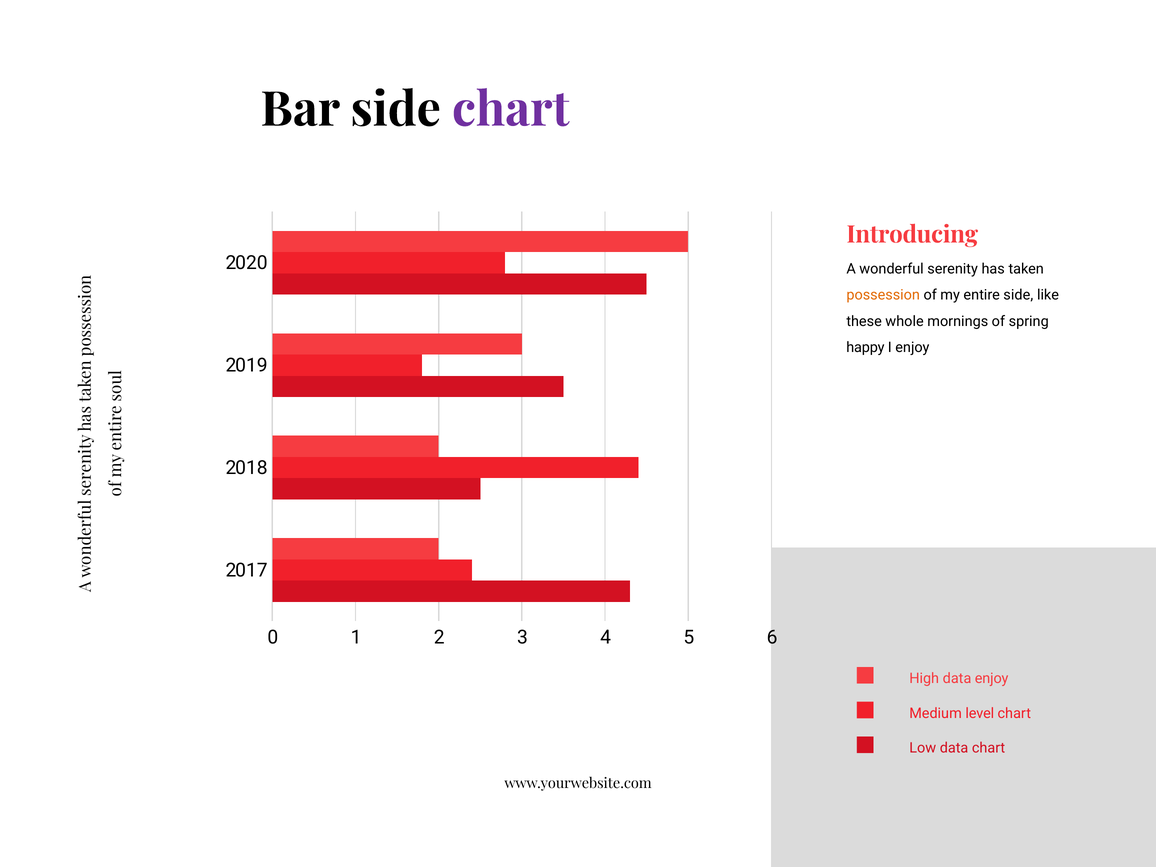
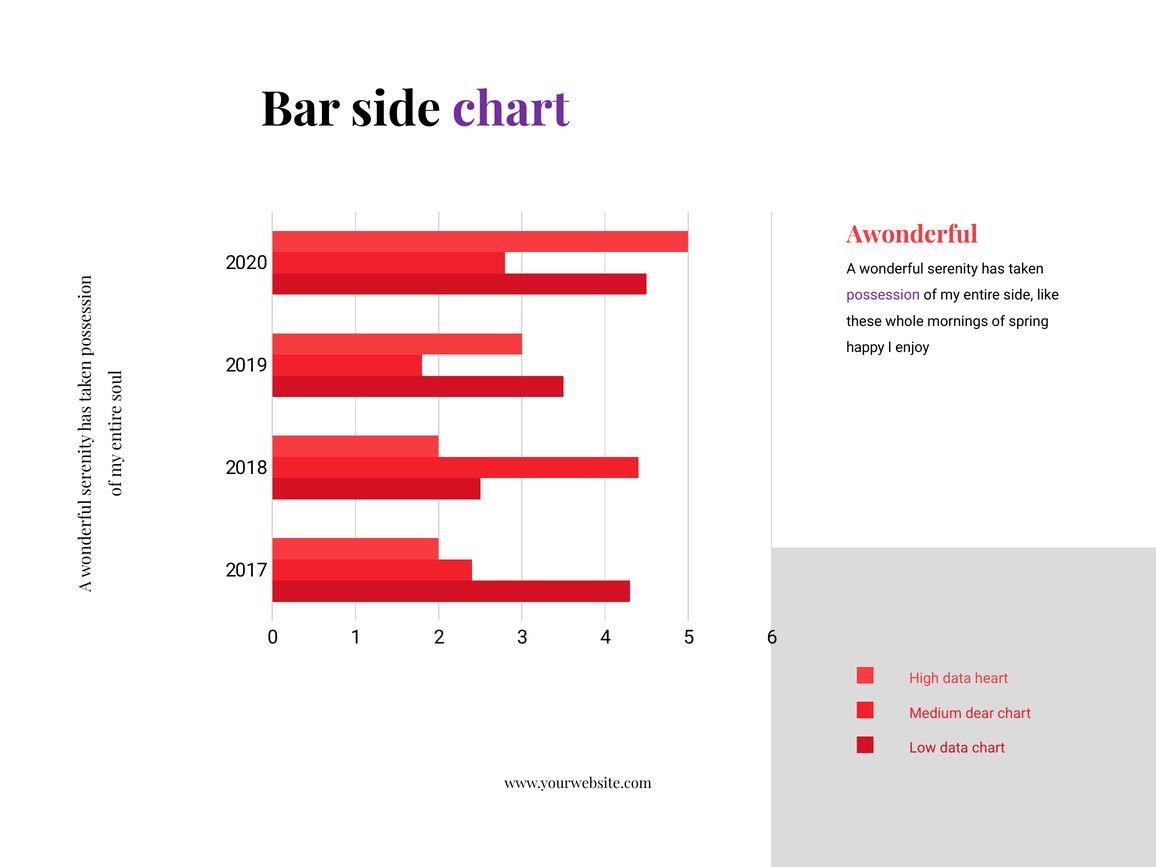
Introducing: Introducing -> Awonderful (912, 235)
possession colour: orange -> purple (883, 295)
data enjoy: enjoy -> heart (992, 679)
level: level -> dear (980, 713)
